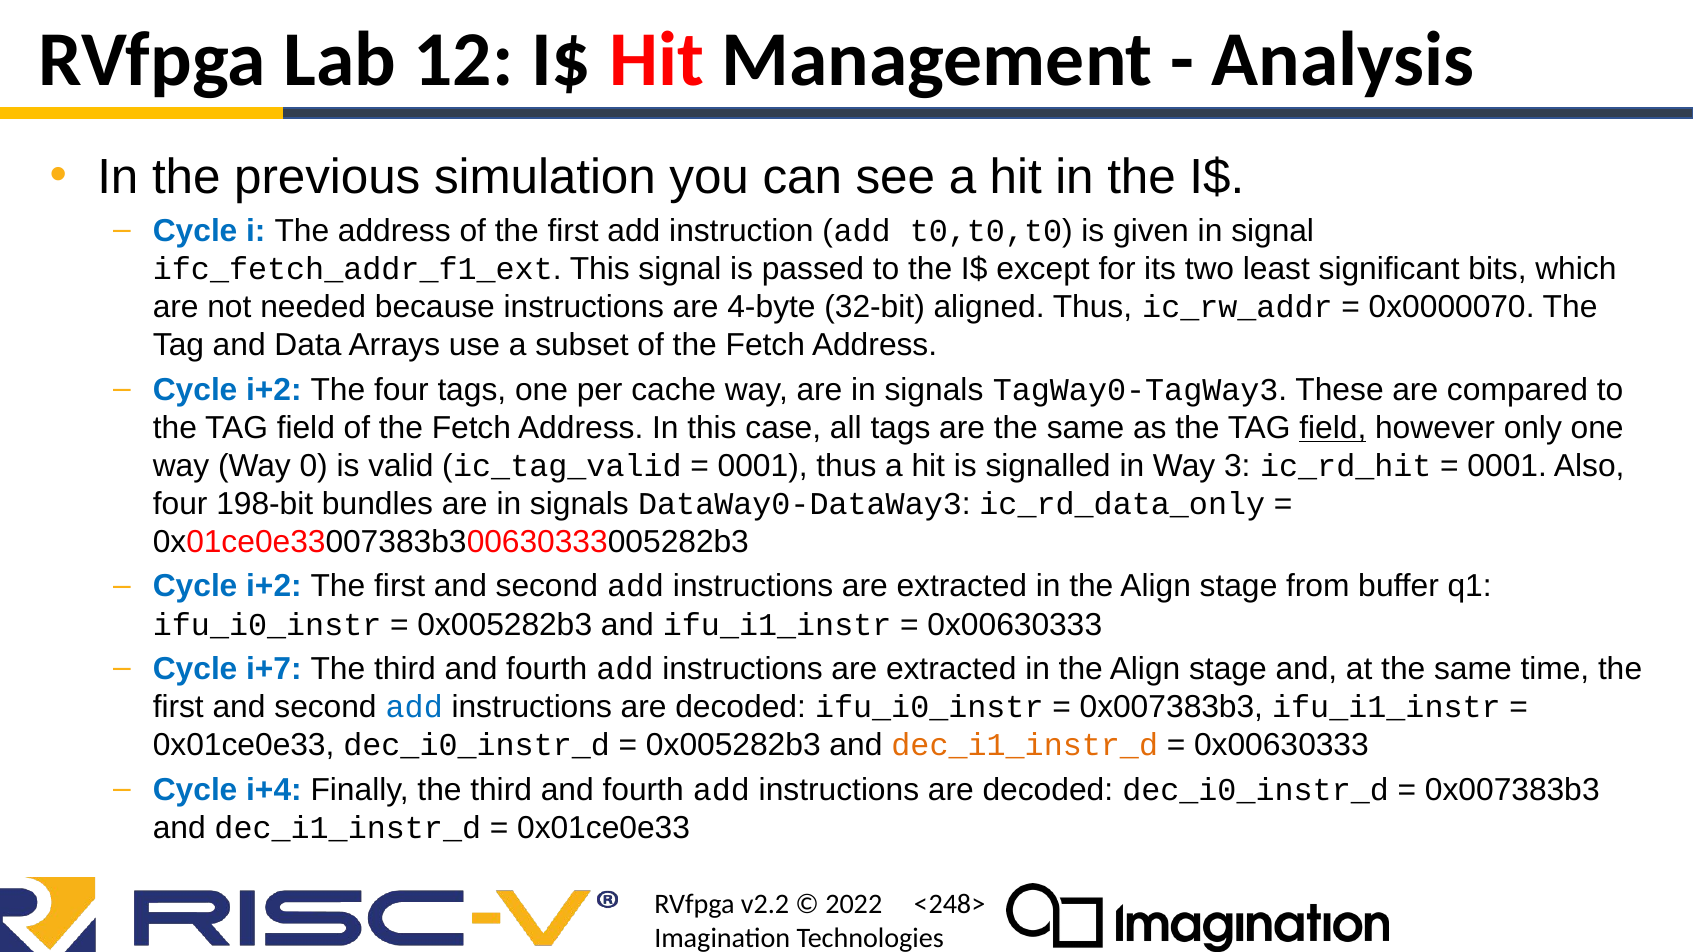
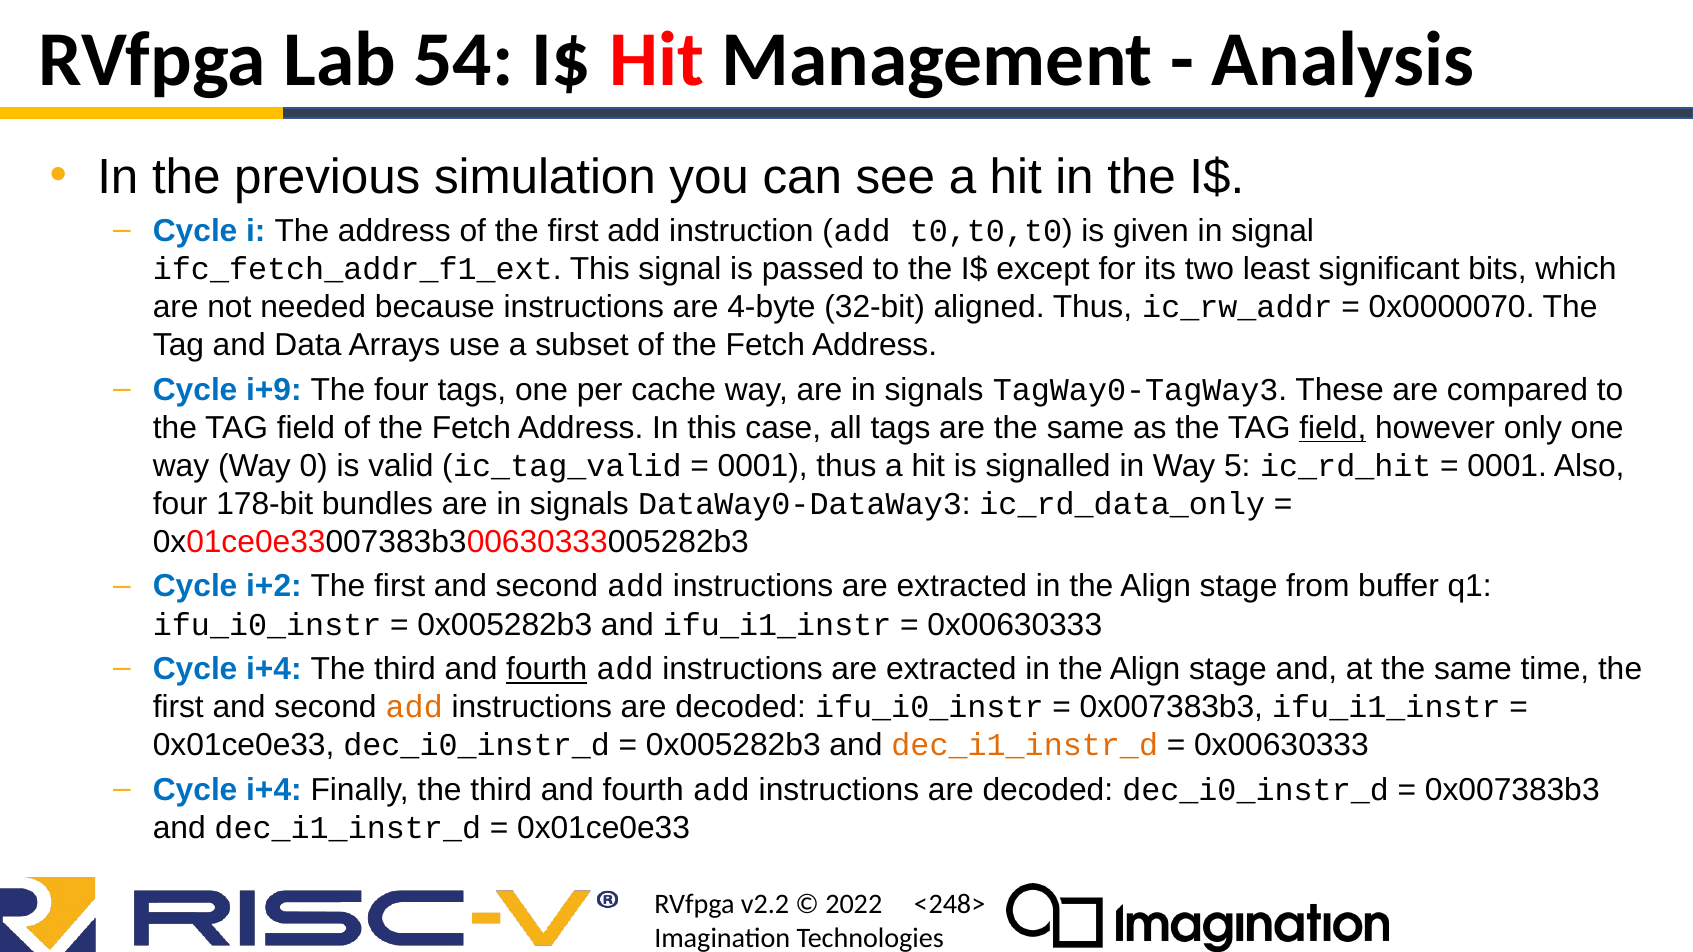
12: 12 -> 54 (464, 60)
i+2: i+2 -> i+9 (274, 390)
3: 3 -> 5 (1237, 466)
198-bit: 198-bit -> 178-bit (265, 504)
i+7: i+7 -> i+4 (274, 669)
fourth underline: none -> present (547, 669)
add colour: blue -> orange (414, 707)
